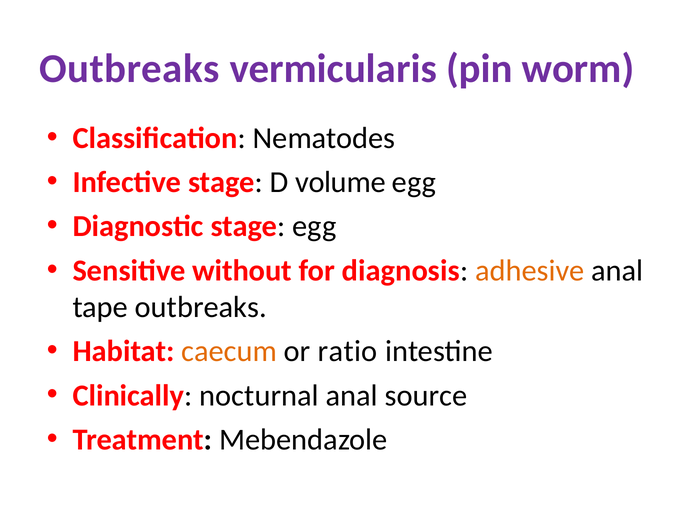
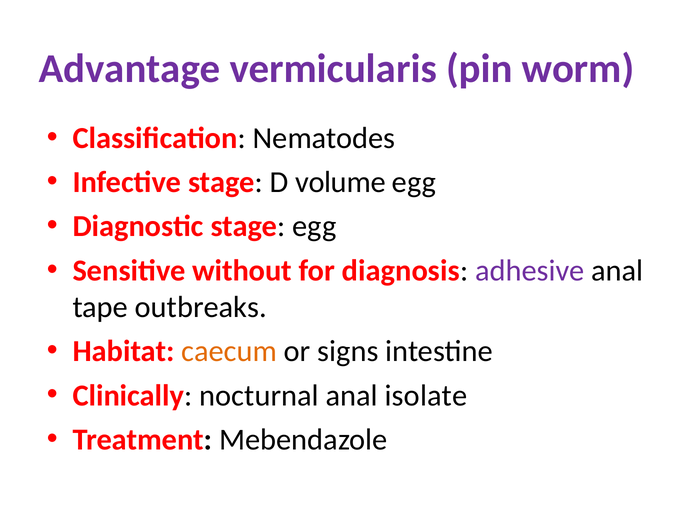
Outbreaks: Outbreaks -> Advantage (130, 69)
adhesive colour: orange -> purple (530, 270)
ratio: ratio -> signs (348, 351)
source: source -> isolate (426, 395)
